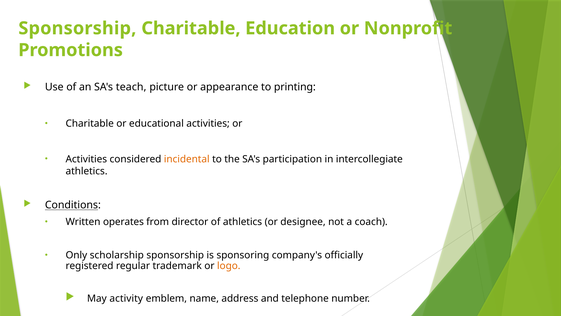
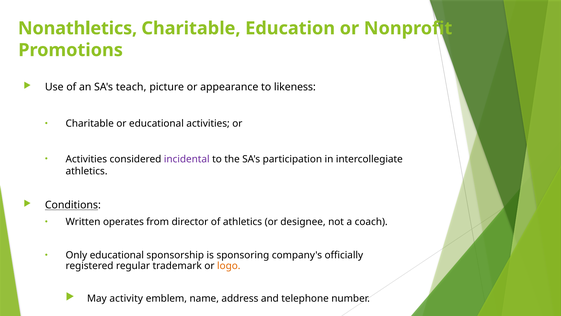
Sponsorship: Sponsorship -> Nonathletics (78, 28)
printing: printing -> likeness (295, 87)
incidental colour: orange -> purple (187, 159)
Only scholarship: scholarship -> educational (117, 255)
